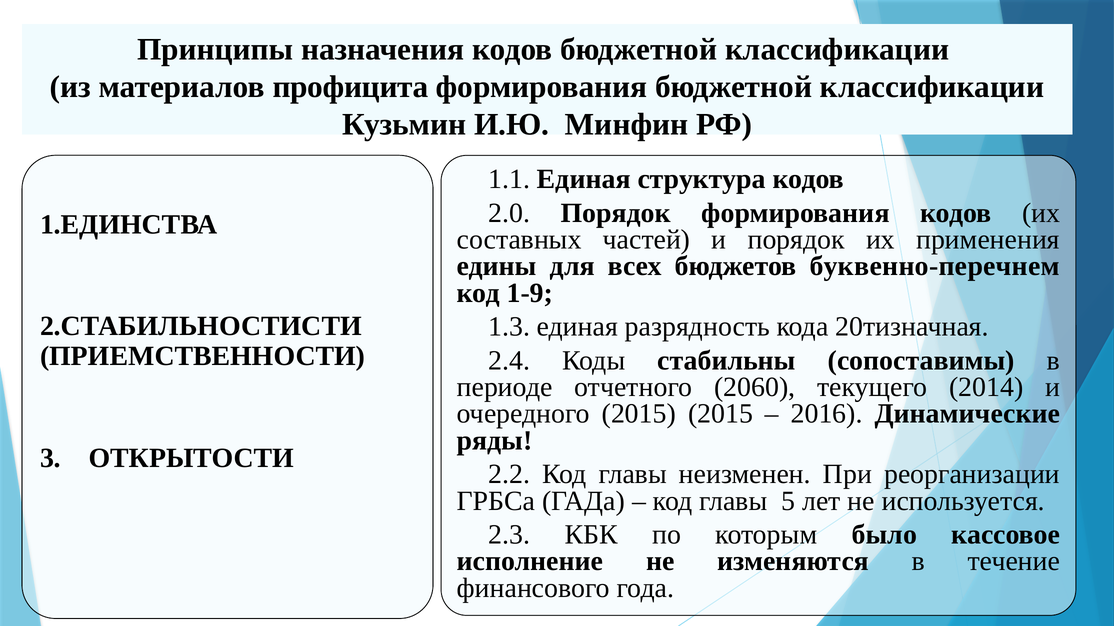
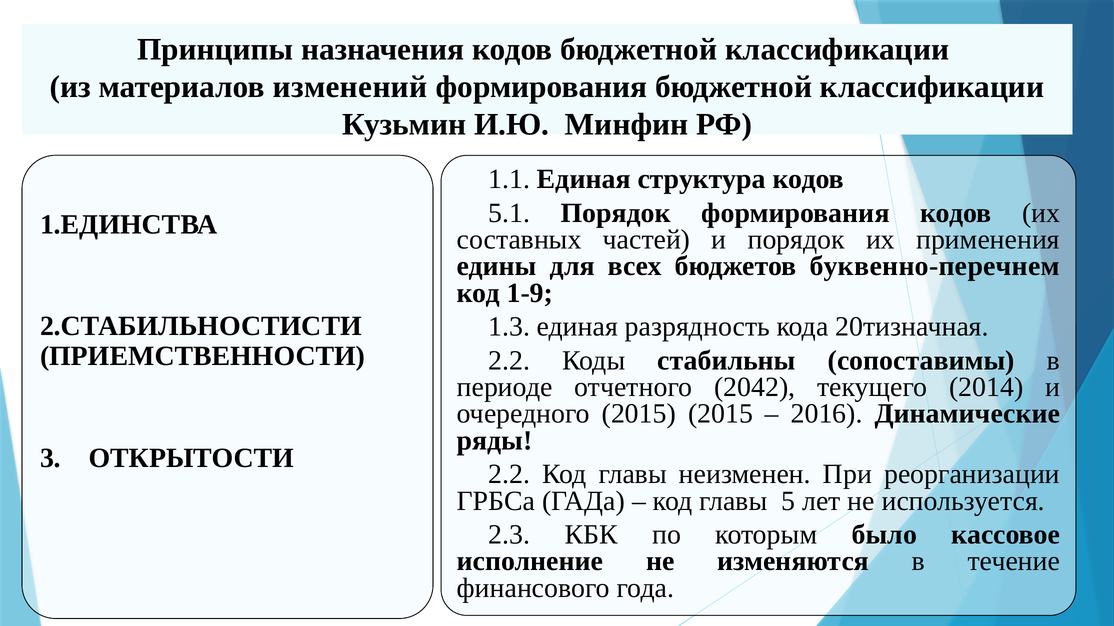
профицита: профицита -> изменений (350, 87)
2.0: 2.0 -> 5.1 (509, 213)
2.4: 2.4 -> 2.2 (509, 361)
2060: 2060 -> 2042 (755, 387)
